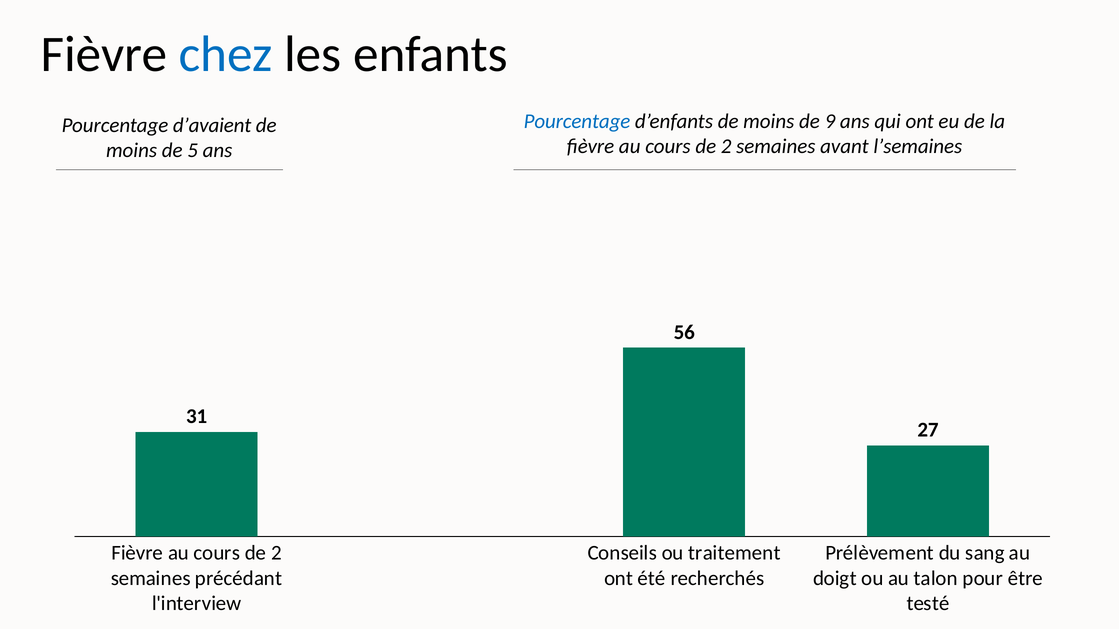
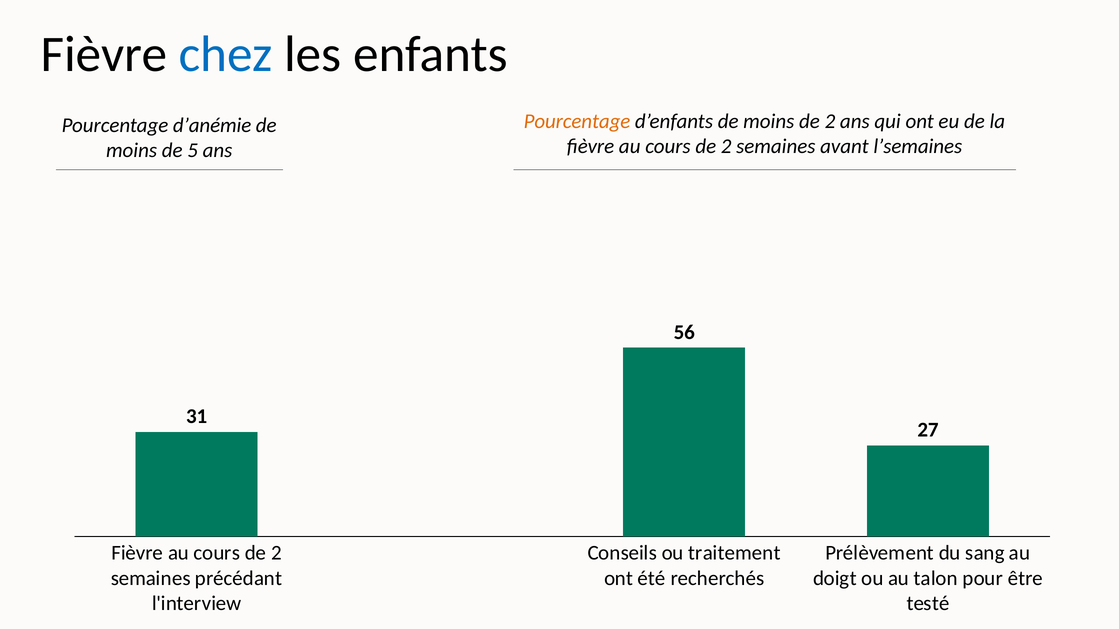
Pourcentage colour: blue -> orange (577, 121)
moins de 9: 9 -> 2 (830, 121)
d’avaient: d’avaient -> d’anémie (212, 125)
